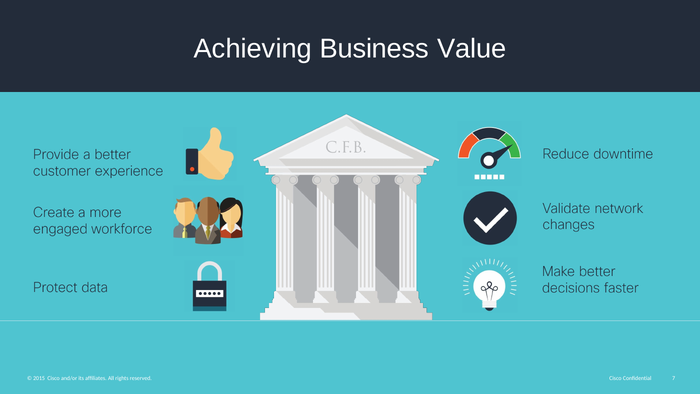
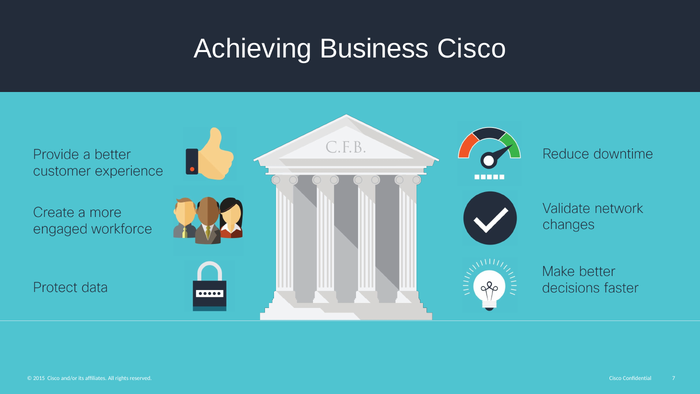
Business Value: Value -> Cisco (472, 49)
